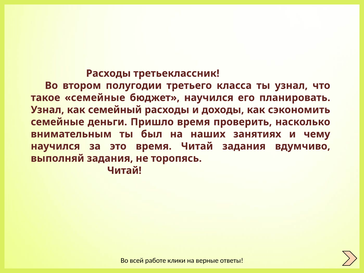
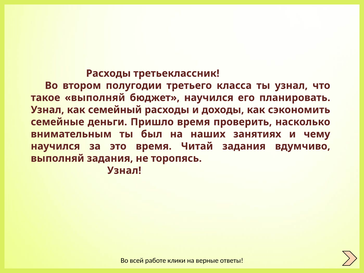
такое семейные: семейные -> выполняй (95, 98)
Читай: Читай -> Узнал (124, 171)
